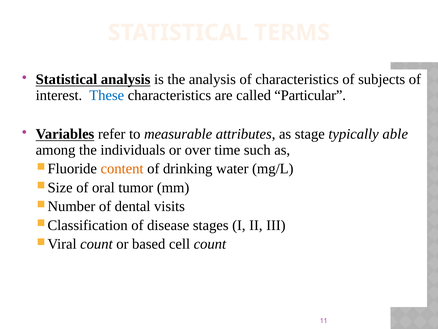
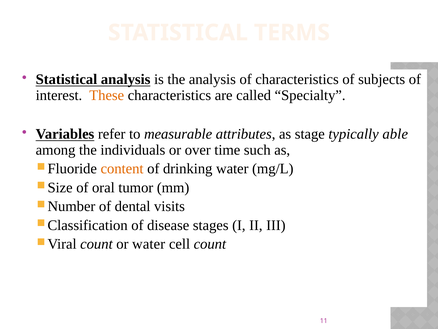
These colour: blue -> orange (107, 95)
Particular: Particular -> Specialty (310, 95)
or based: based -> water (149, 244)
